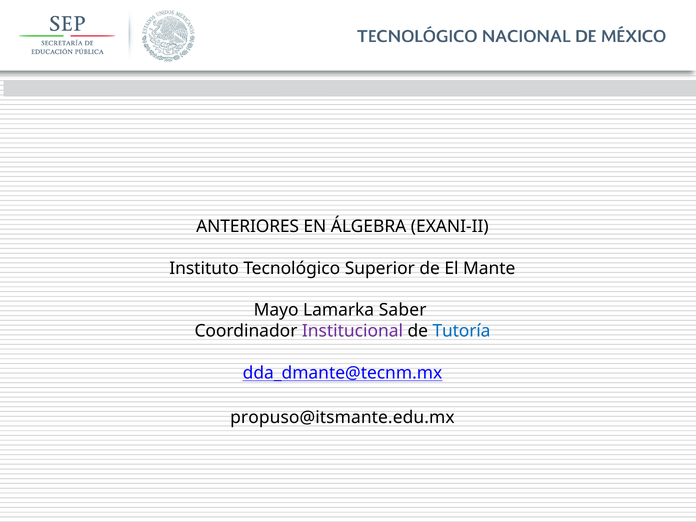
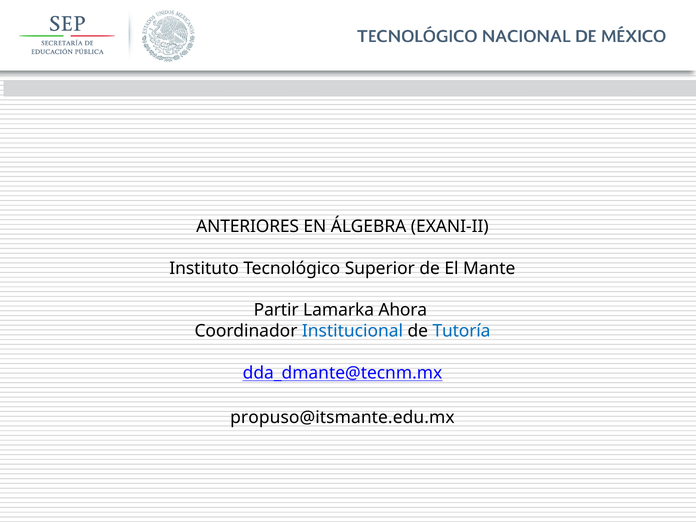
Mayo: Mayo -> Partir (276, 310)
Saber: Saber -> Ahora (403, 310)
Institucional colour: purple -> blue (353, 331)
